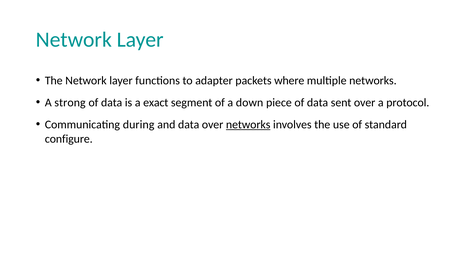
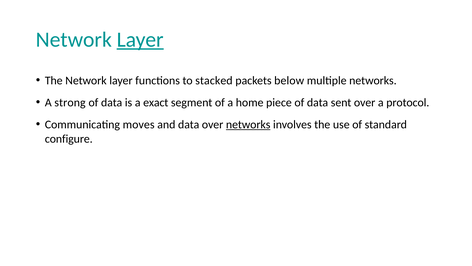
Layer underline: none -> present (140, 40)
adapter: adapter -> stacked (214, 80)
where: where -> below (289, 80)
down: down -> home (250, 102)
during: during -> moves (139, 124)
